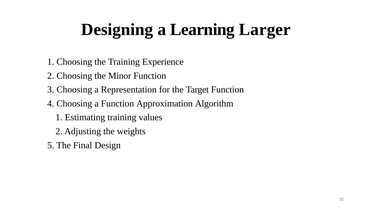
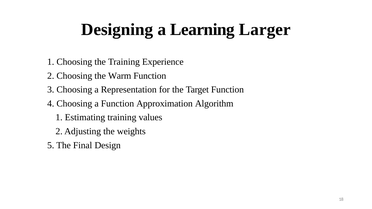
Minor: Minor -> Warm (120, 76)
